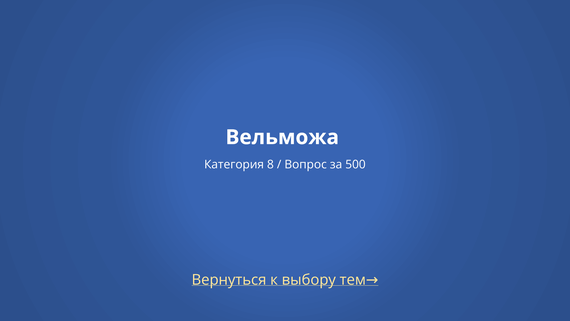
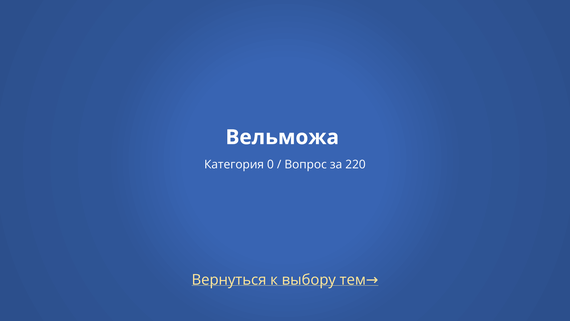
8: 8 -> 0 (270, 164)
500: 500 -> 220 (355, 164)
